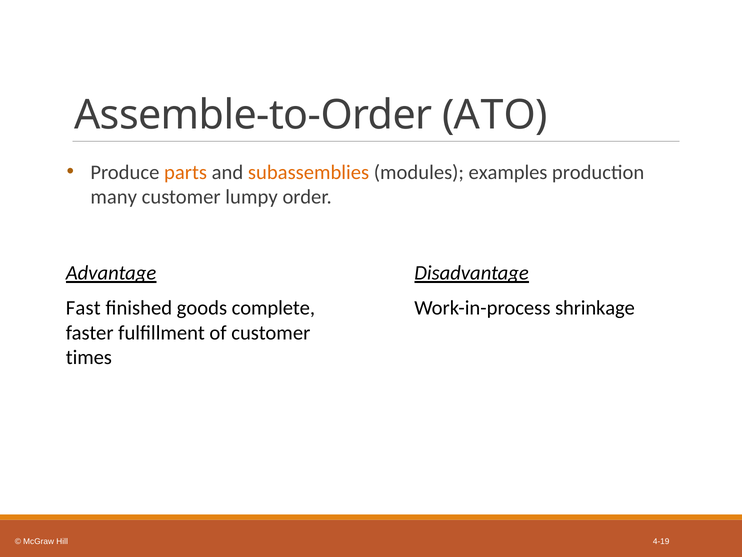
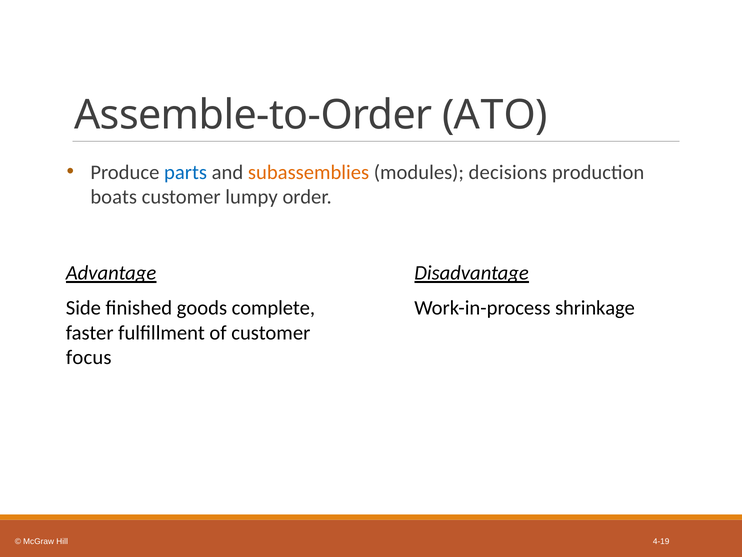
parts colour: orange -> blue (186, 172)
examples: examples -> decisions (508, 172)
many: many -> boats (114, 197)
Fast: Fast -> Side (83, 308)
times: times -> focus (89, 357)
